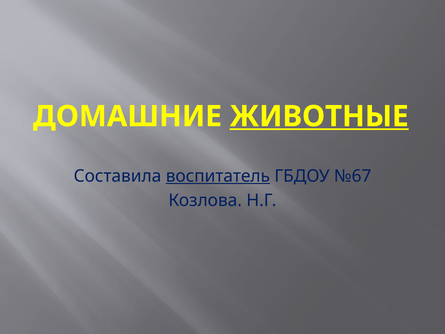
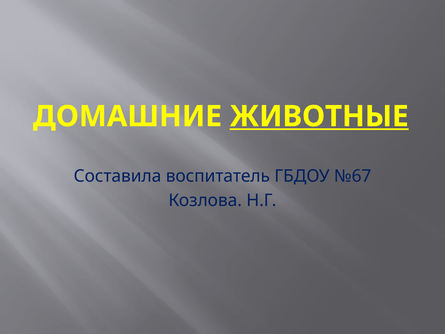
воспитатель underline: present -> none (218, 176)
